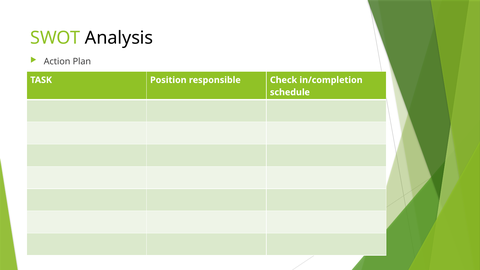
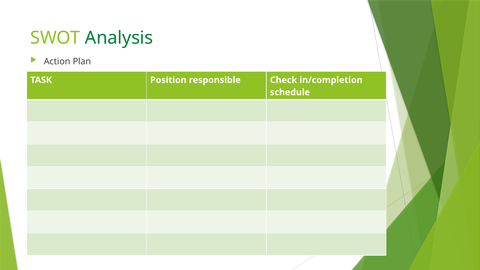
Analysis colour: black -> green (119, 38)
